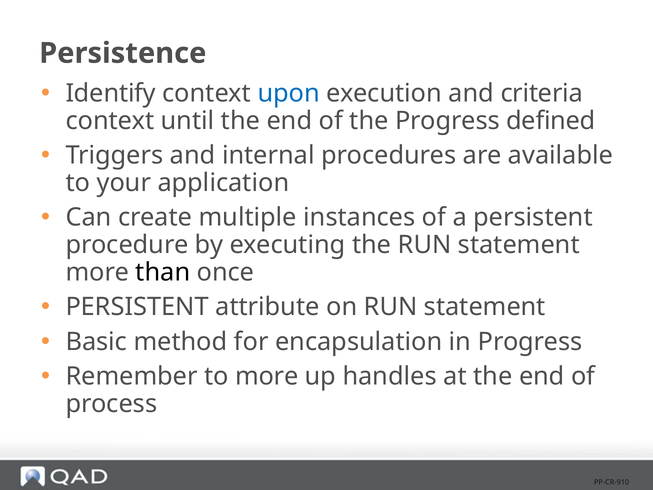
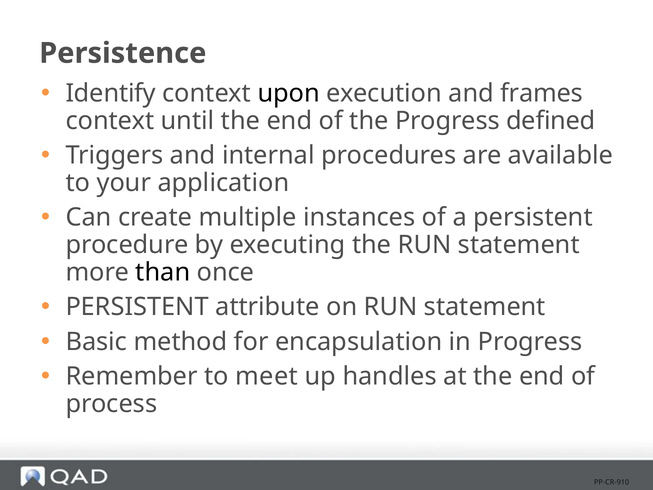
upon colour: blue -> black (289, 93)
criteria: criteria -> frames (542, 93)
to more: more -> meet (267, 376)
